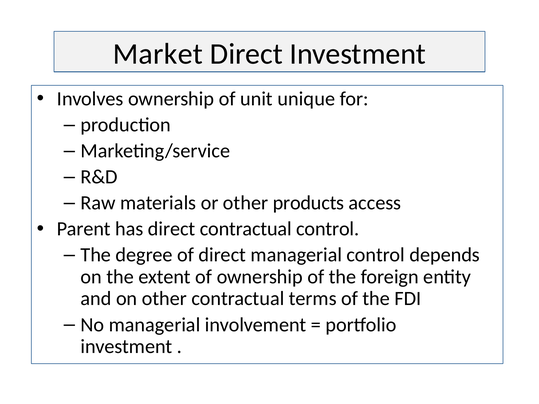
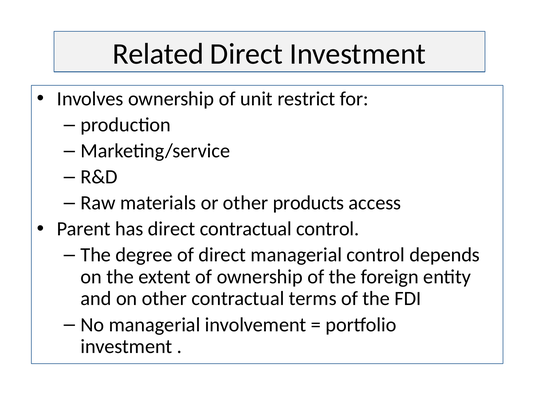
Market: Market -> Related (158, 54)
unique: unique -> restrict (306, 99)
